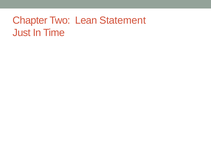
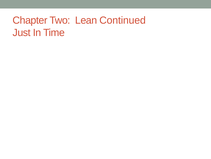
Statement: Statement -> Continued (123, 20)
